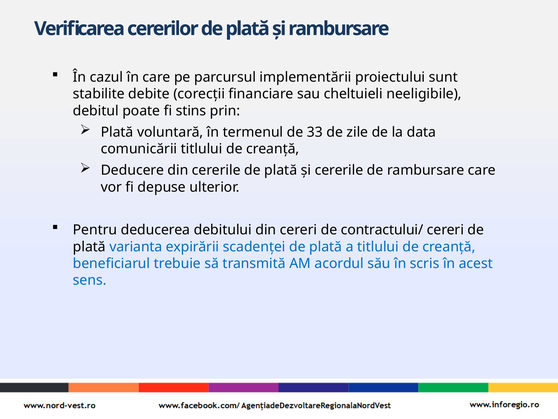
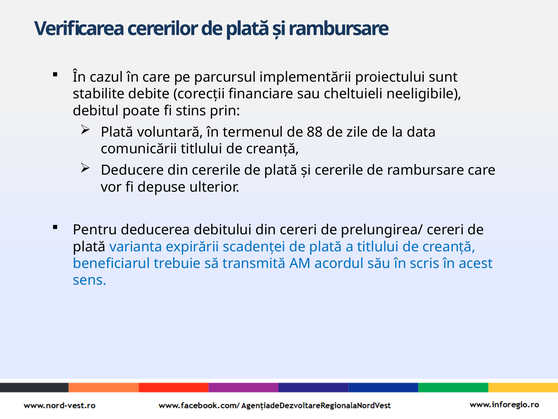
33: 33 -> 88 (315, 132)
contractului/: contractului/ -> prelungirea/ (382, 230)
